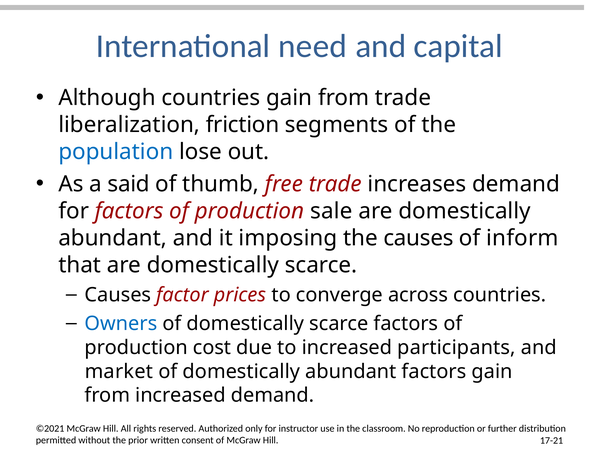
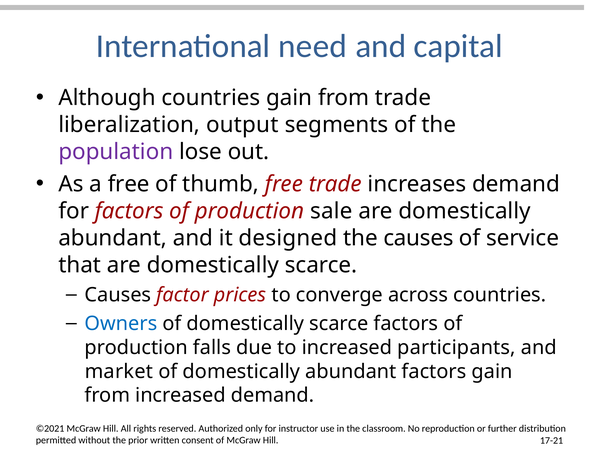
friction: friction -> output (242, 125)
population colour: blue -> purple (116, 152)
a said: said -> free (129, 184)
imposing: imposing -> designed (288, 238)
inform: inform -> service (523, 238)
cost: cost -> falls (212, 348)
